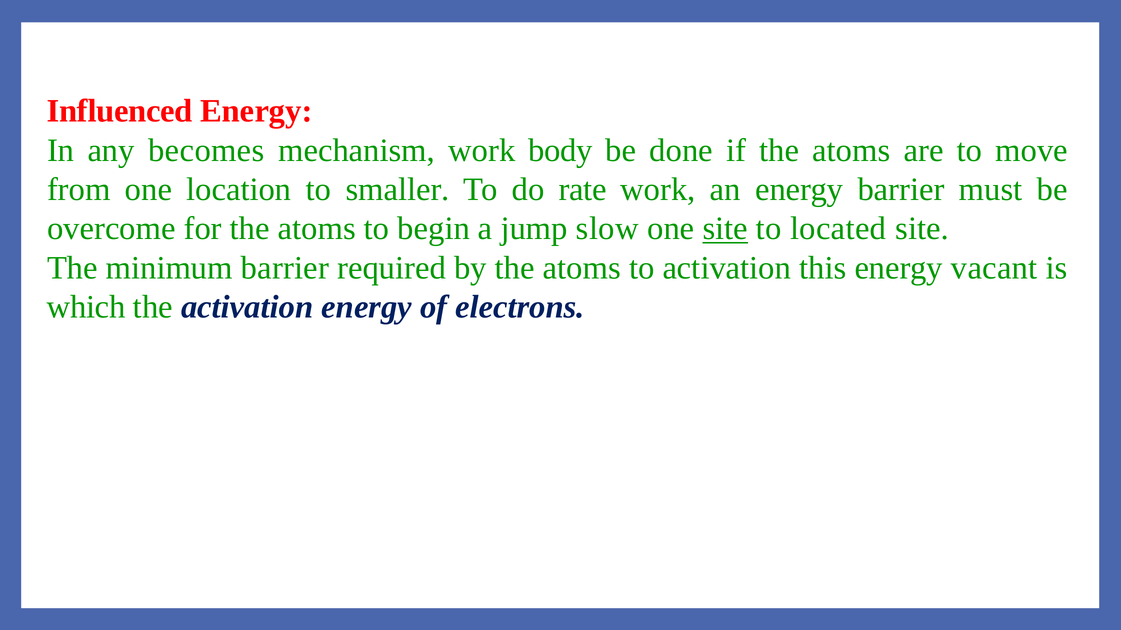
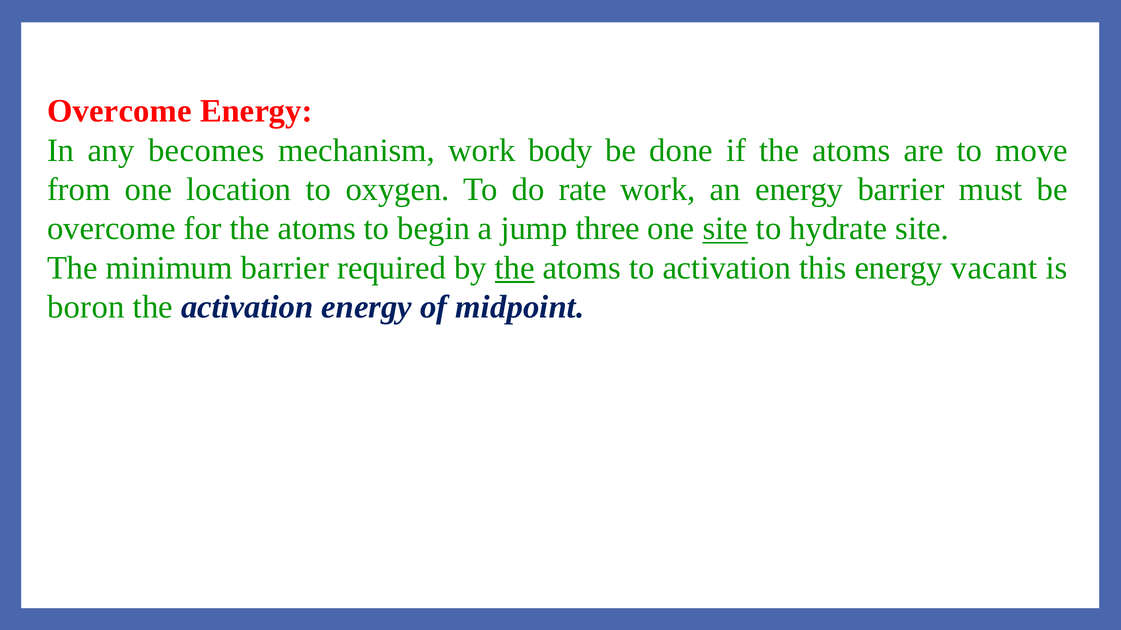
Influenced: Influenced -> Overcome (119, 111)
smaller: smaller -> oxygen (398, 190)
slow: slow -> three (608, 229)
located: located -> hydrate (838, 229)
the underline: none -> present (515, 268)
which: which -> boron (86, 307)
electrons: electrons -> midpoint (520, 307)
